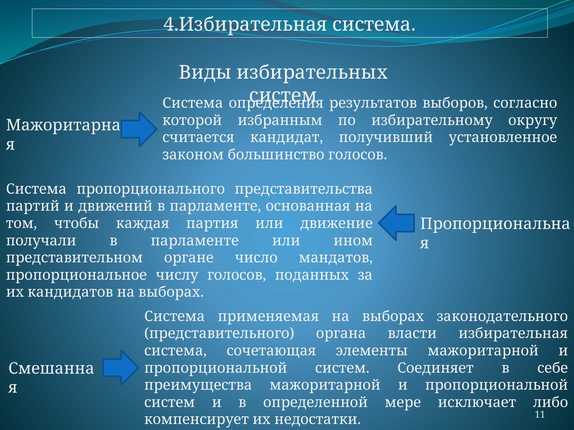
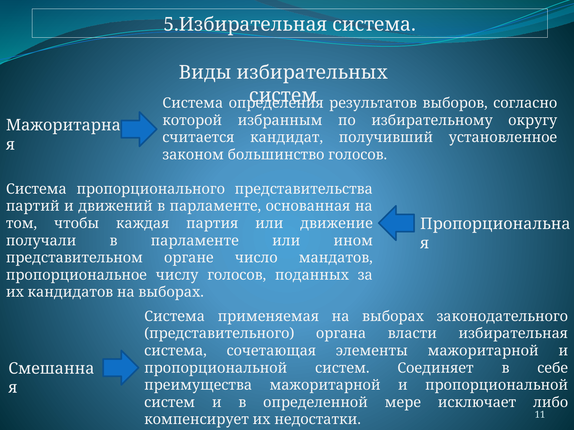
4.Избирательная: 4.Избирательная -> 5.Избирательная (245, 24)
